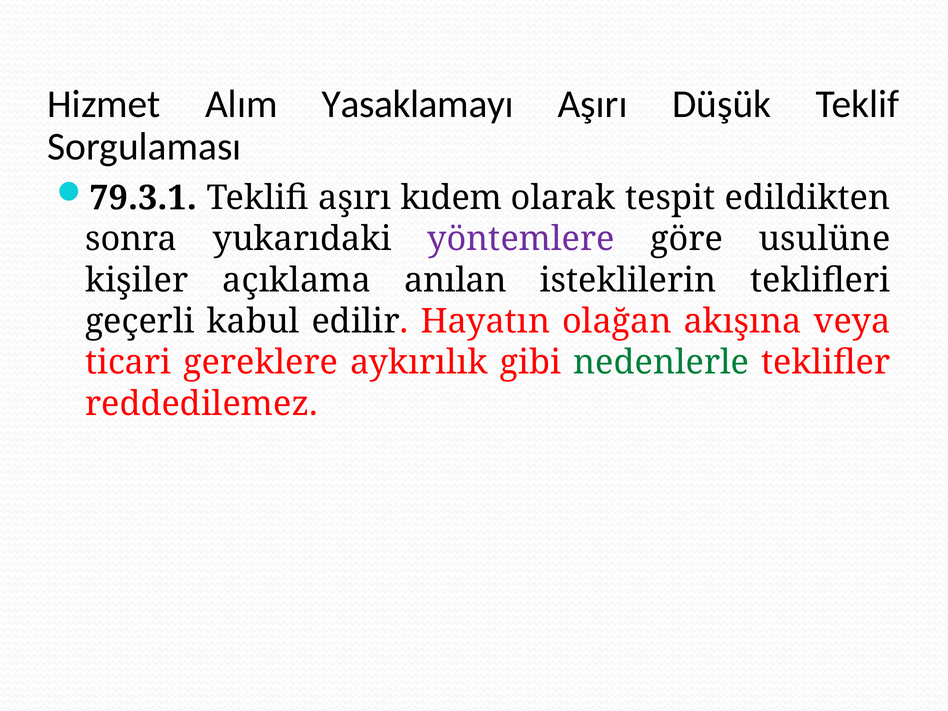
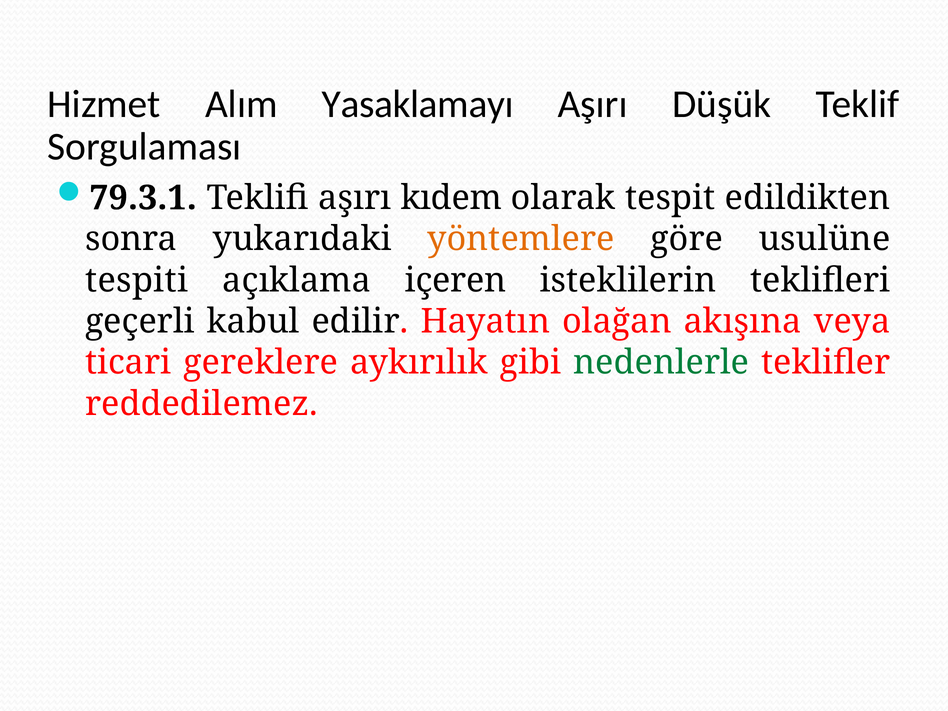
yöntemlere colour: purple -> orange (521, 239)
kişiler: kişiler -> tespiti (137, 280)
anılan: anılan -> içeren (456, 280)
